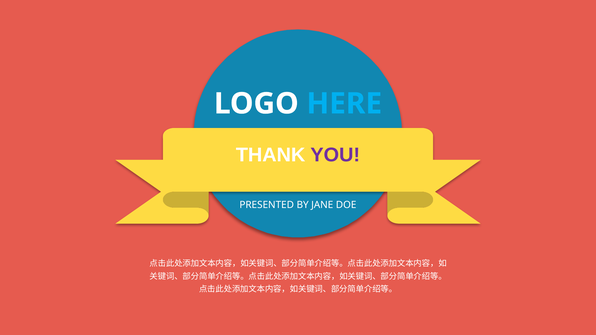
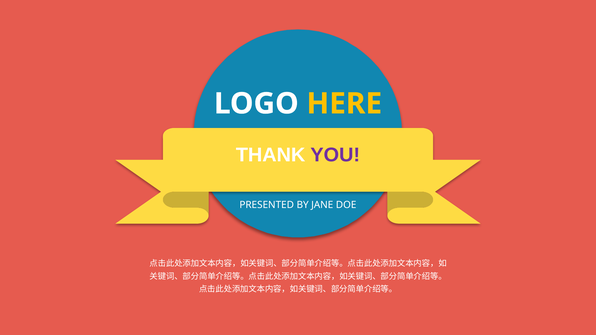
HERE colour: light blue -> yellow (344, 104)
